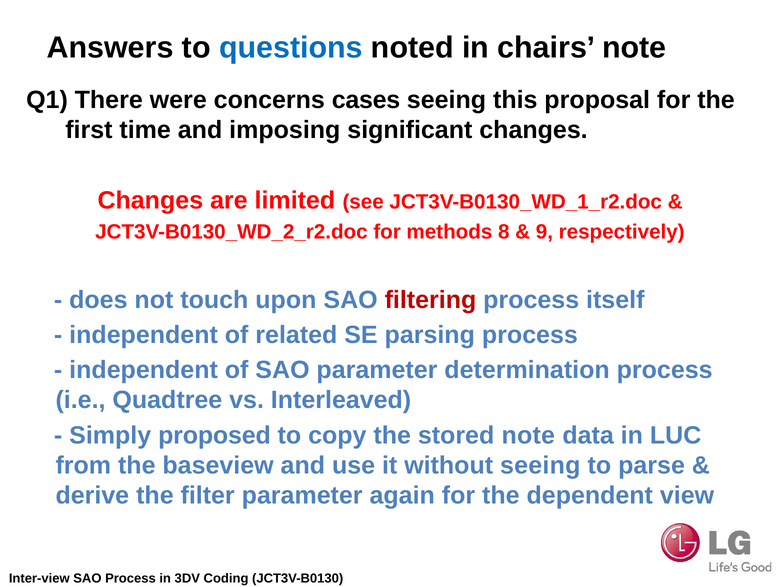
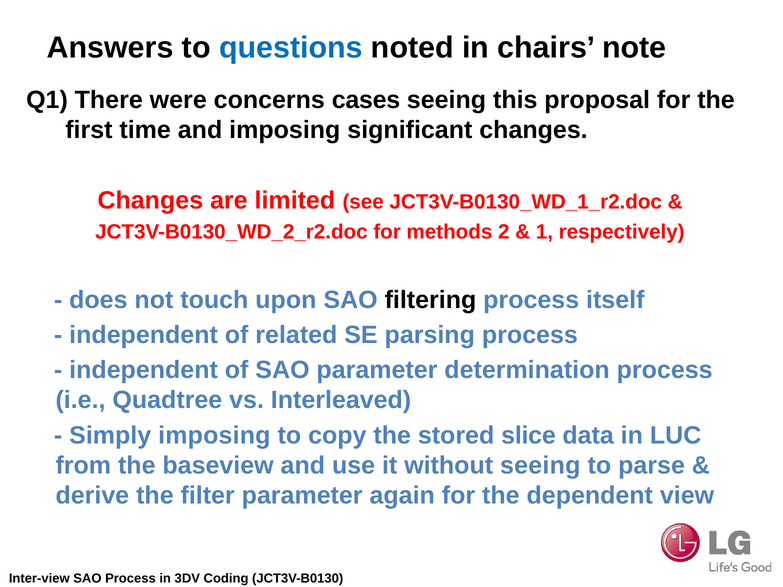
8: 8 -> 2 (504, 232)
9: 9 -> 1 (544, 232)
filtering colour: red -> black (430, 300)
Simply proposed: proposed -> imposing (214, 436)
stored note: note -> slice (529, 436)
